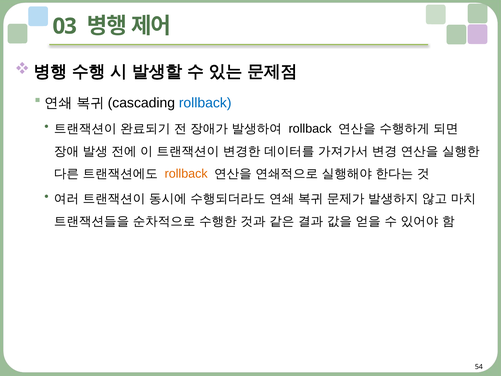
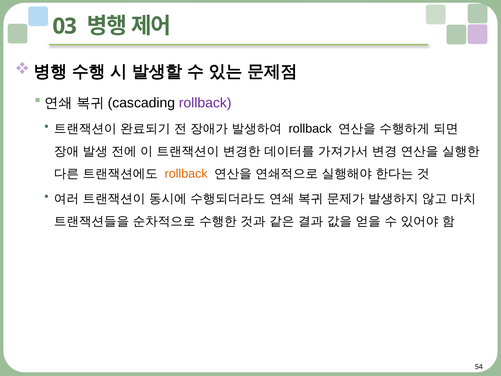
rollback colour: blue -> purple (205, 103)
